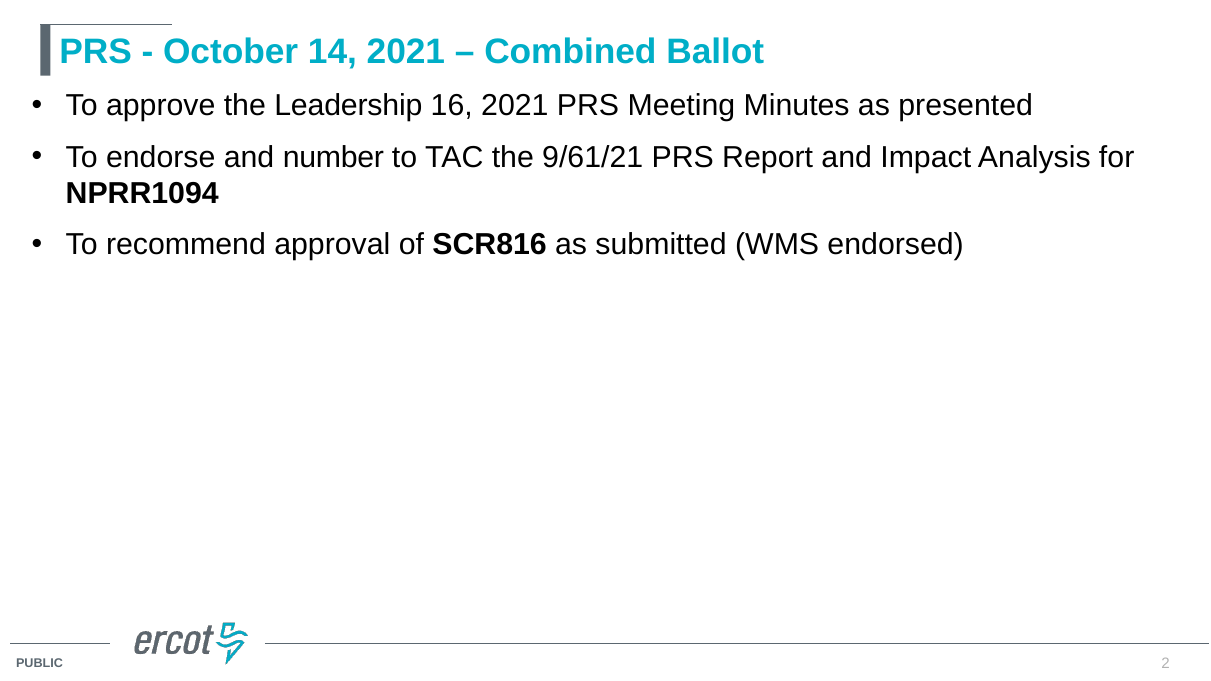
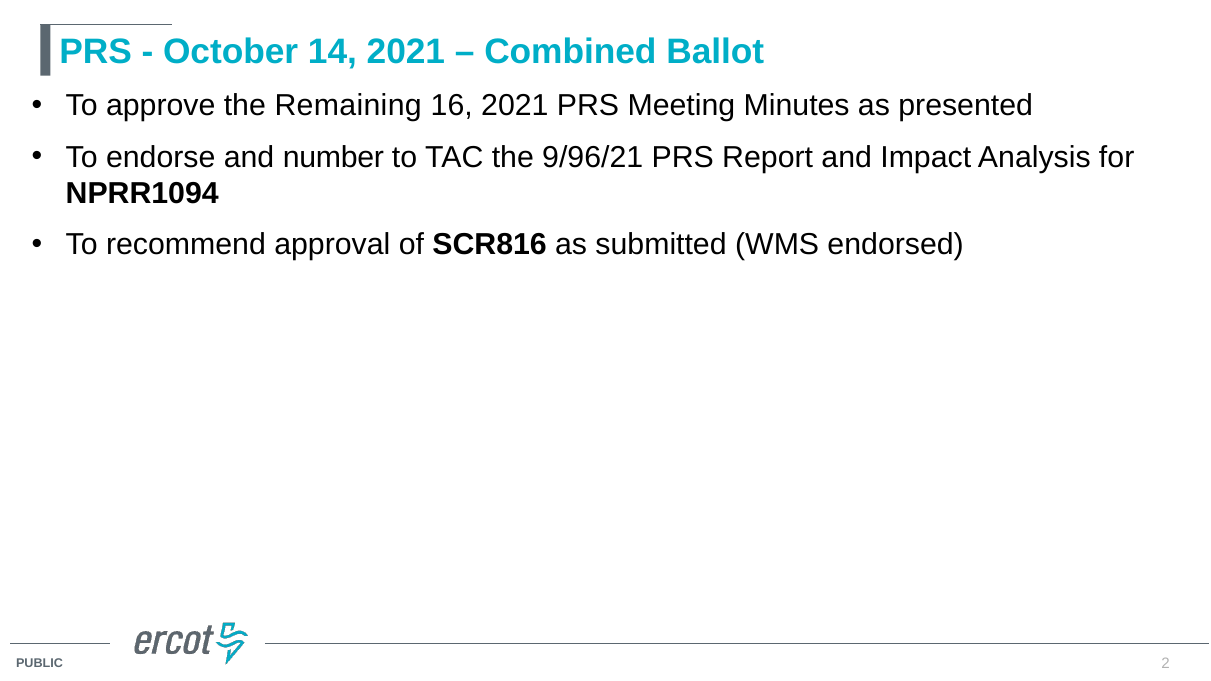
Leadership: Leadership -> Remaining (348, 106)
9/61/21: 9/61/21 -> 9/96/21 (593, 157)
